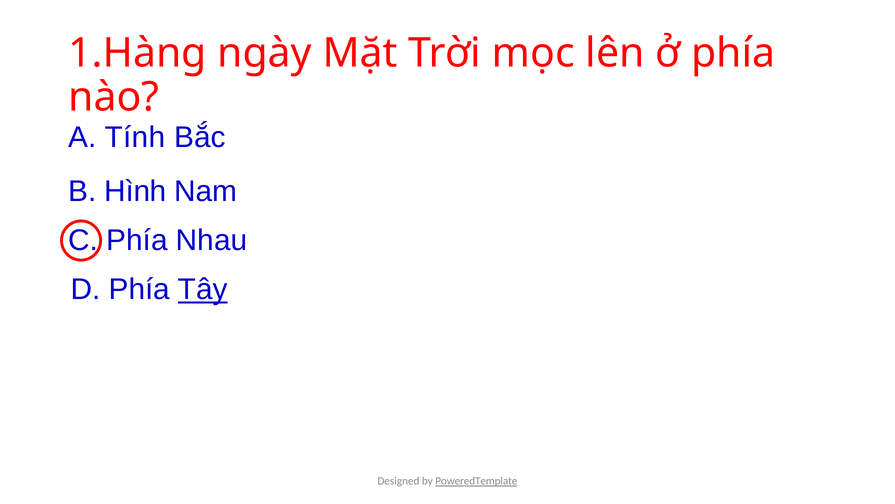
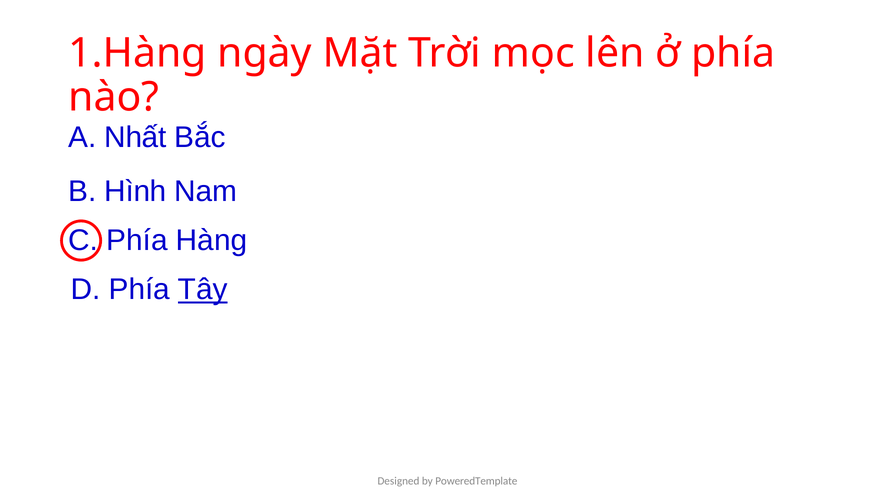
Tính: Tính -> Nhất (135, 137)
Nhau: Nhau -> Hàng (212, 240)
PoweredTemplate underline: present -> none (476, 481)
